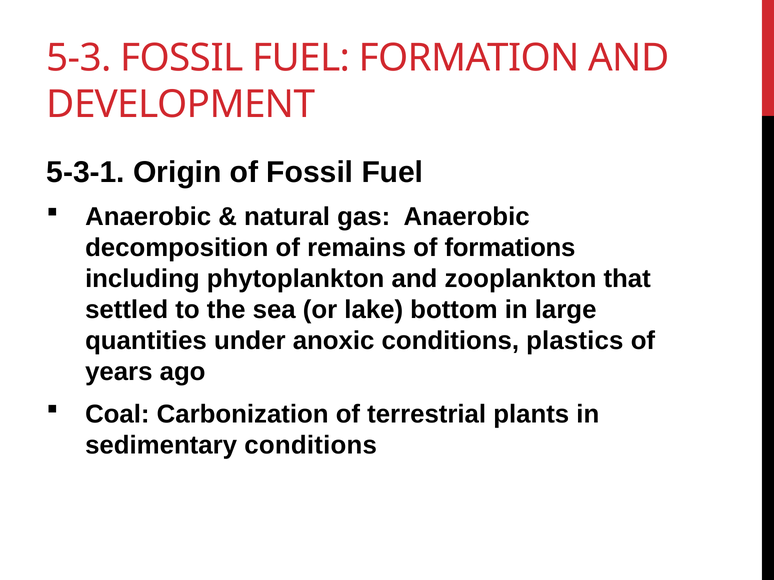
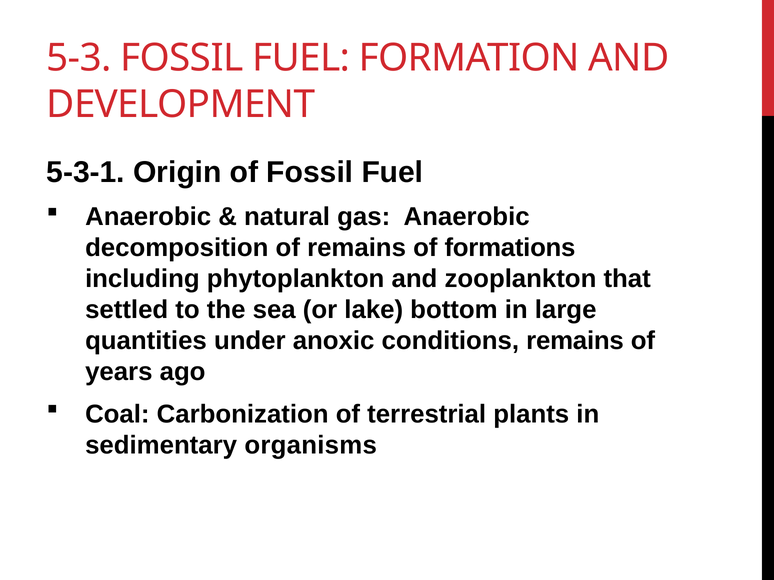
conditions plastics: plastics -> remains (575, 341)
sedimentary conditions: conditions -> organisms (311, 445)
